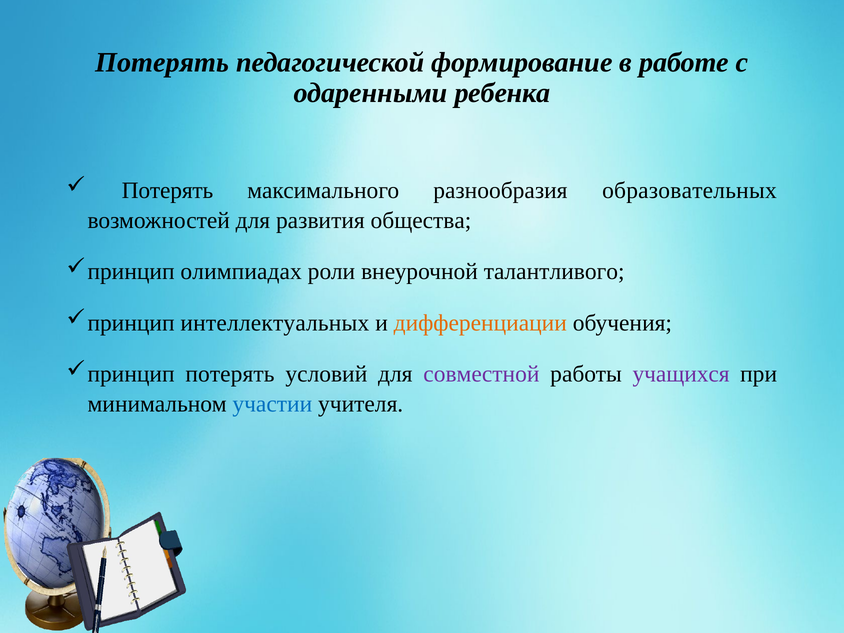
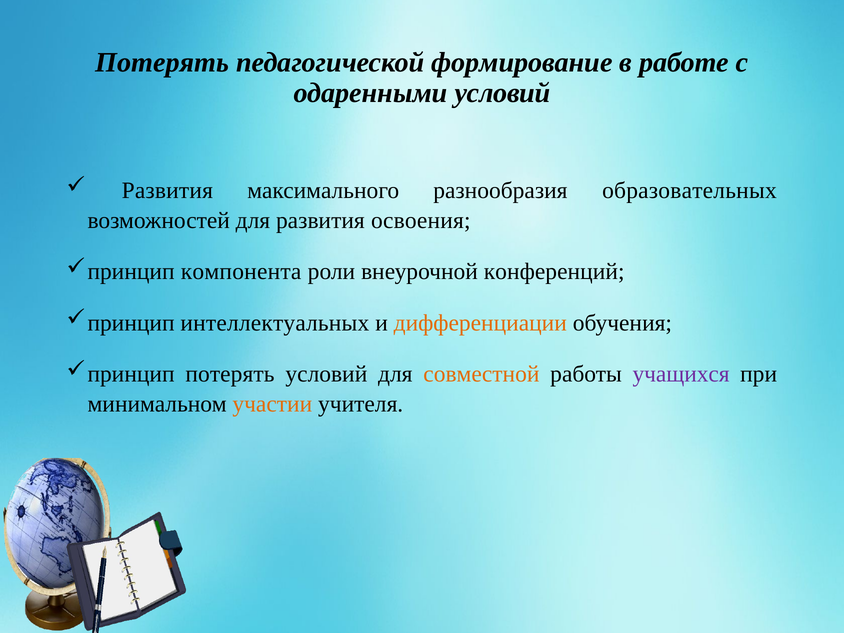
одаренными ребенка: ребенка -> условий (503, 93)
Потерять: Потерять -> Развития (167, 190)
общества: общества -> освоения (421, 221)
олимпиадах: олимпиадах -> компонента (241, 272)
талантливого: талантливого -> конференций (554, 272)
совместной colour: purple -> orange (481, 374)
участии colour: blue -> orange (272, 404)
